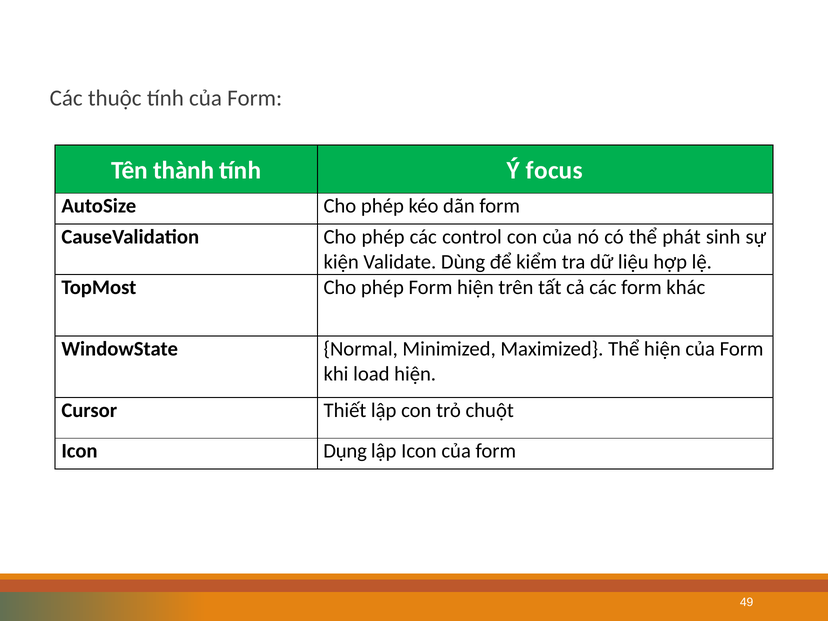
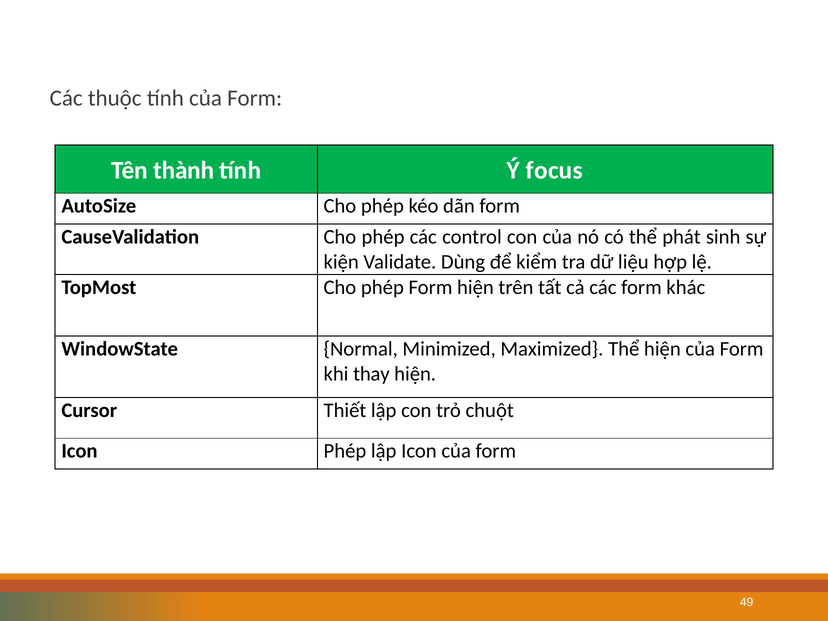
load: load -> thay (371, 374)
Icon Dụng: Dụng -> Phép (345, 451)
